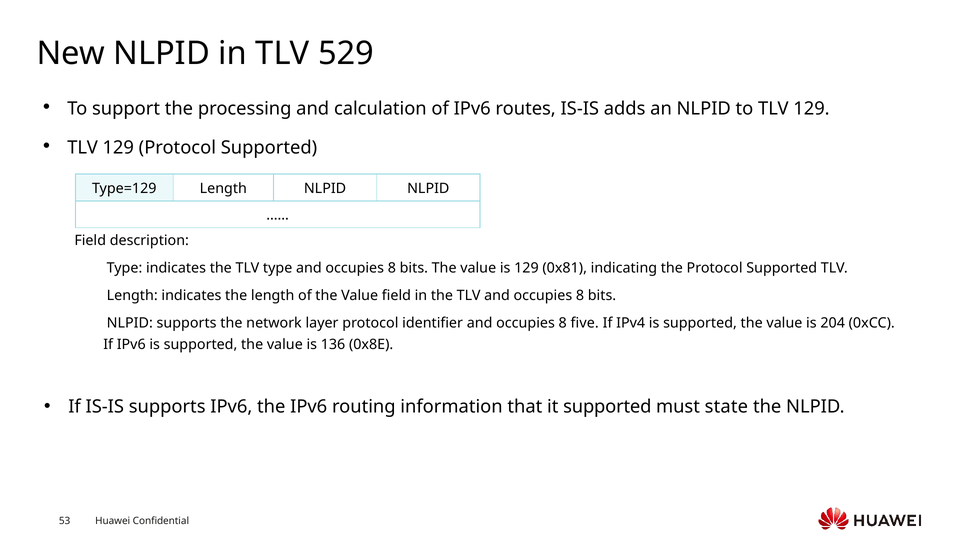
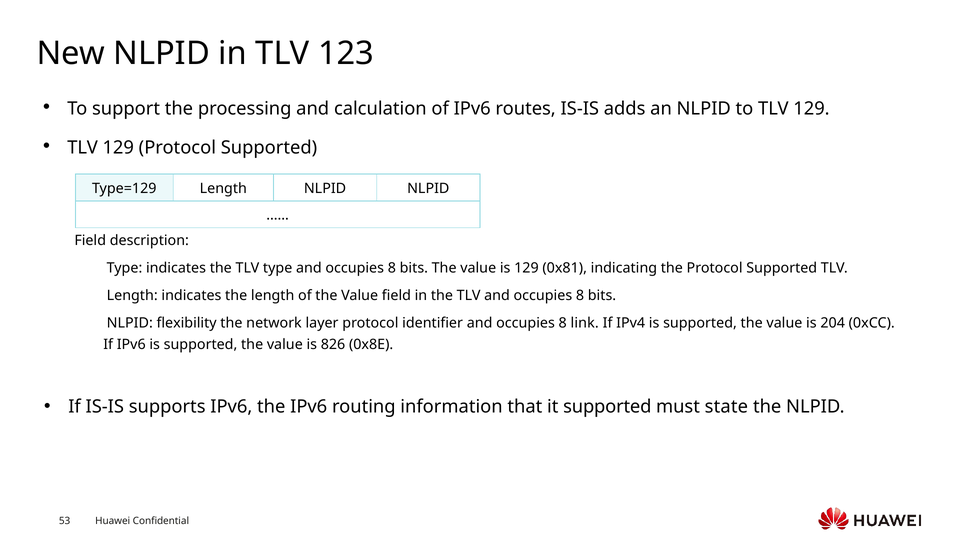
529: 529 -> 123 (346, 53)
NLPID supports: supports -> flexibility (187, 323)
five: five -> link (585, 323)
136: 136 -> 826 (333, 344)
